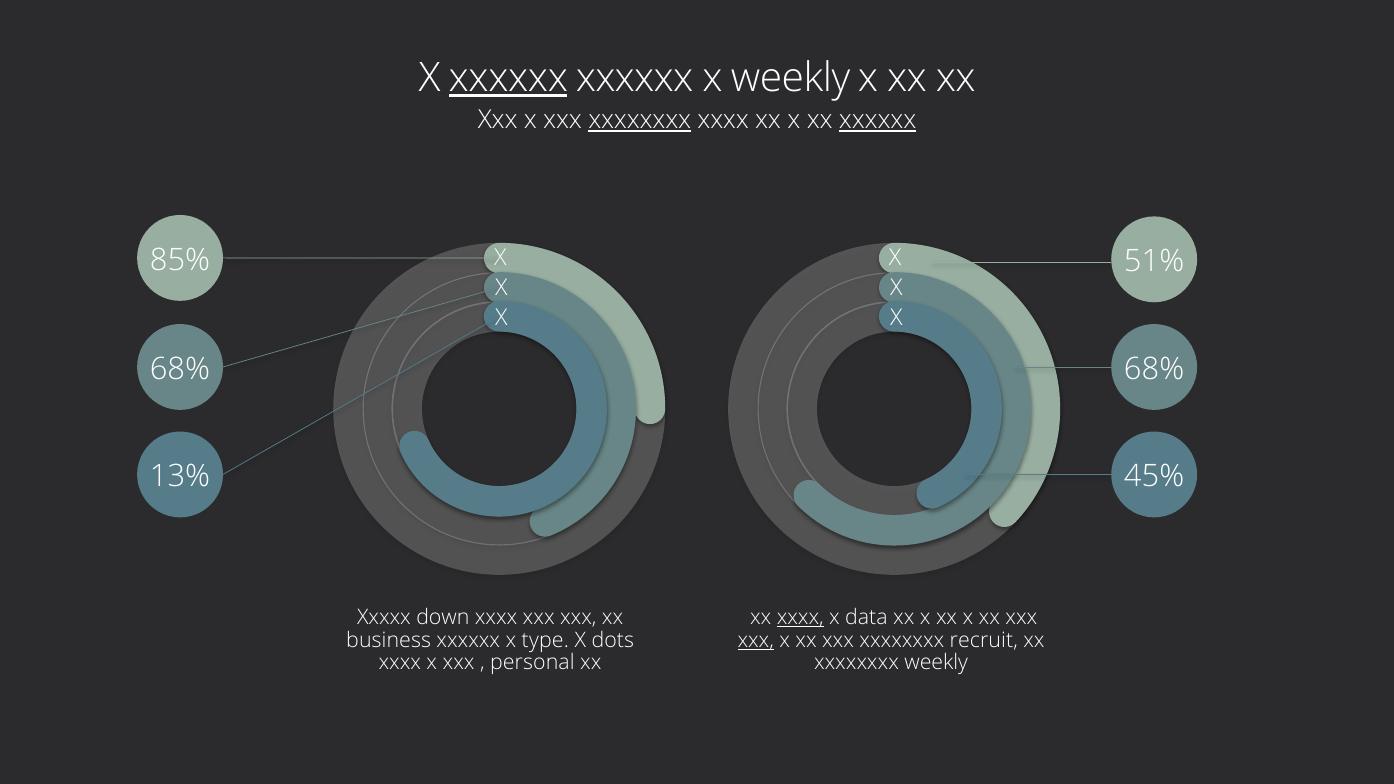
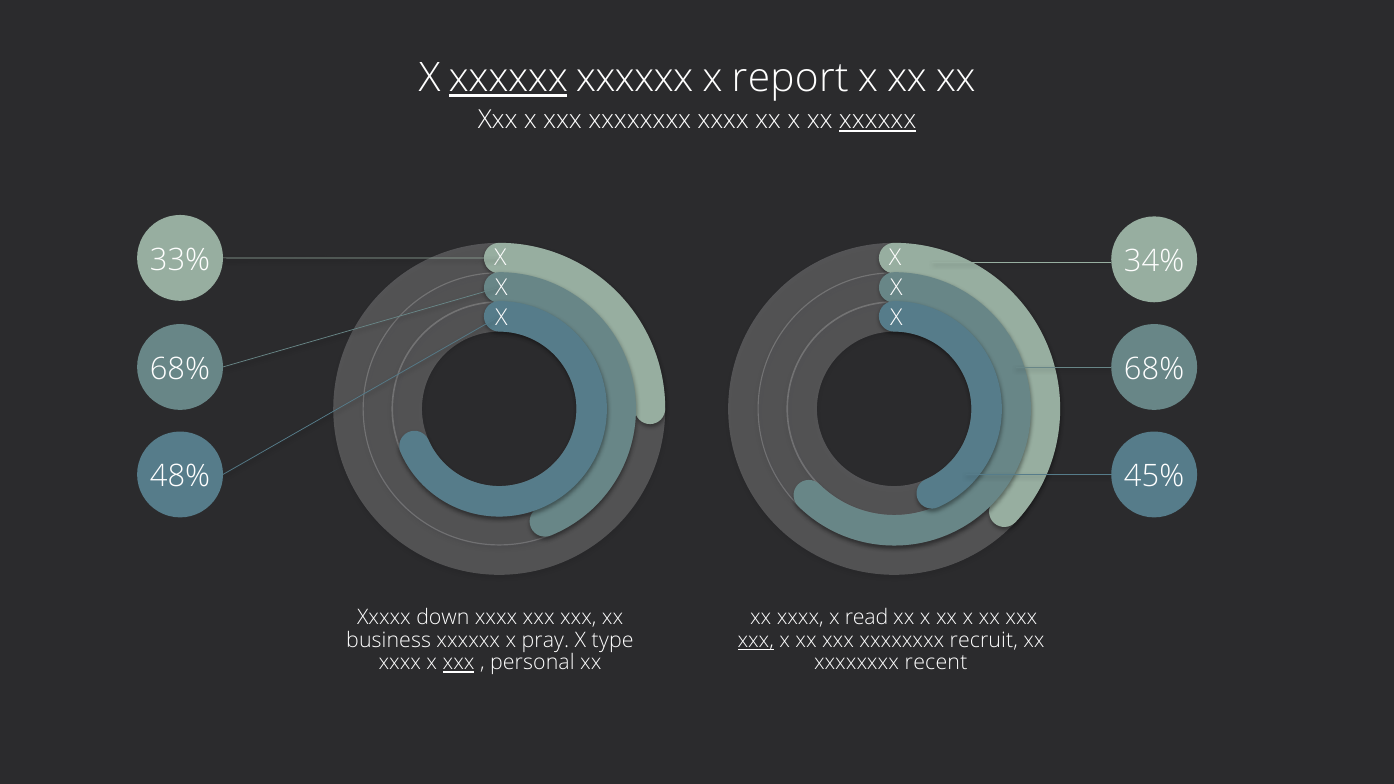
x weekly: weekly -> report (790, 78)
xxxxxxxx underline: present -> none (640, 120)
85%: 85% -> 33% (180, 260)
51%: 51% -> 34% (1154, 262)
13%: 13% -> 48% (180, 477)
xxxx underline: present -> none (800, 617)
data: data -> read (867, 617)
type: type -> pray (545, 640)
dots: dots -> type (613, 640)
xxx underline: none -> present (459, 663)
xxxxxxxx weekly: weekly -> recent (936, 663)
